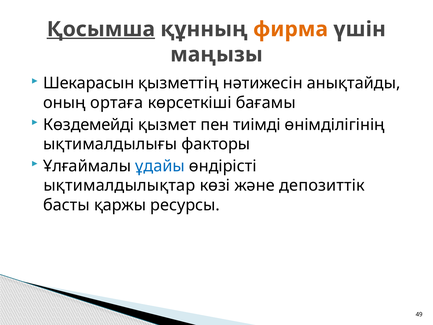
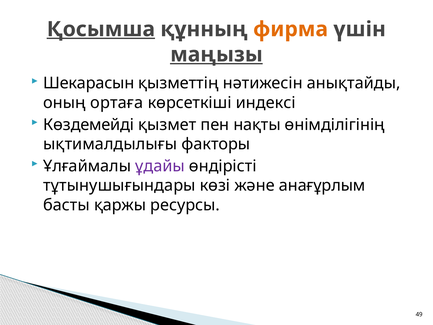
маңызы underline: none -> present (216, 54)
бағамы: бағамы -> индексі (266, 103)
тиімді: тиімді -> нақты (257, 125)
ұдайы colour: blue -> purple (160, 166)
ықтималдылықтар: ықтималдылықтар -> тұтынушығындары (119, 185)
депозиттік: депозиттік -> анағұрлым (322, 185)
